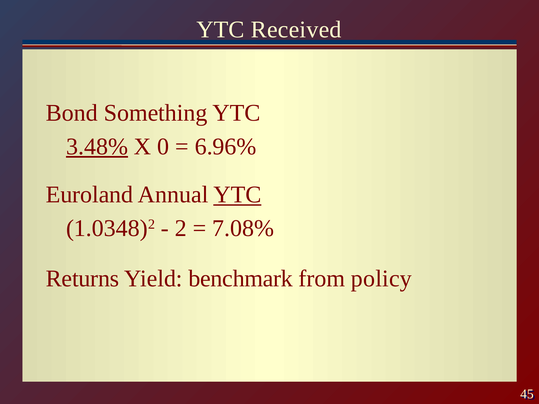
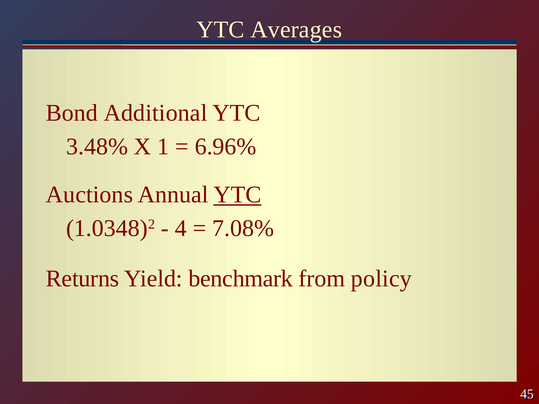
Received: Received -> Averages (296, 29)
Something: Something -> Additional (156, 113)
3.48% underline: present -> none (97, 147)
0: 0 -> 1 (163, 147)
Euroland: Euroland -> Auctions (89, 195)
2: 2 -> 4 (181, 228)
